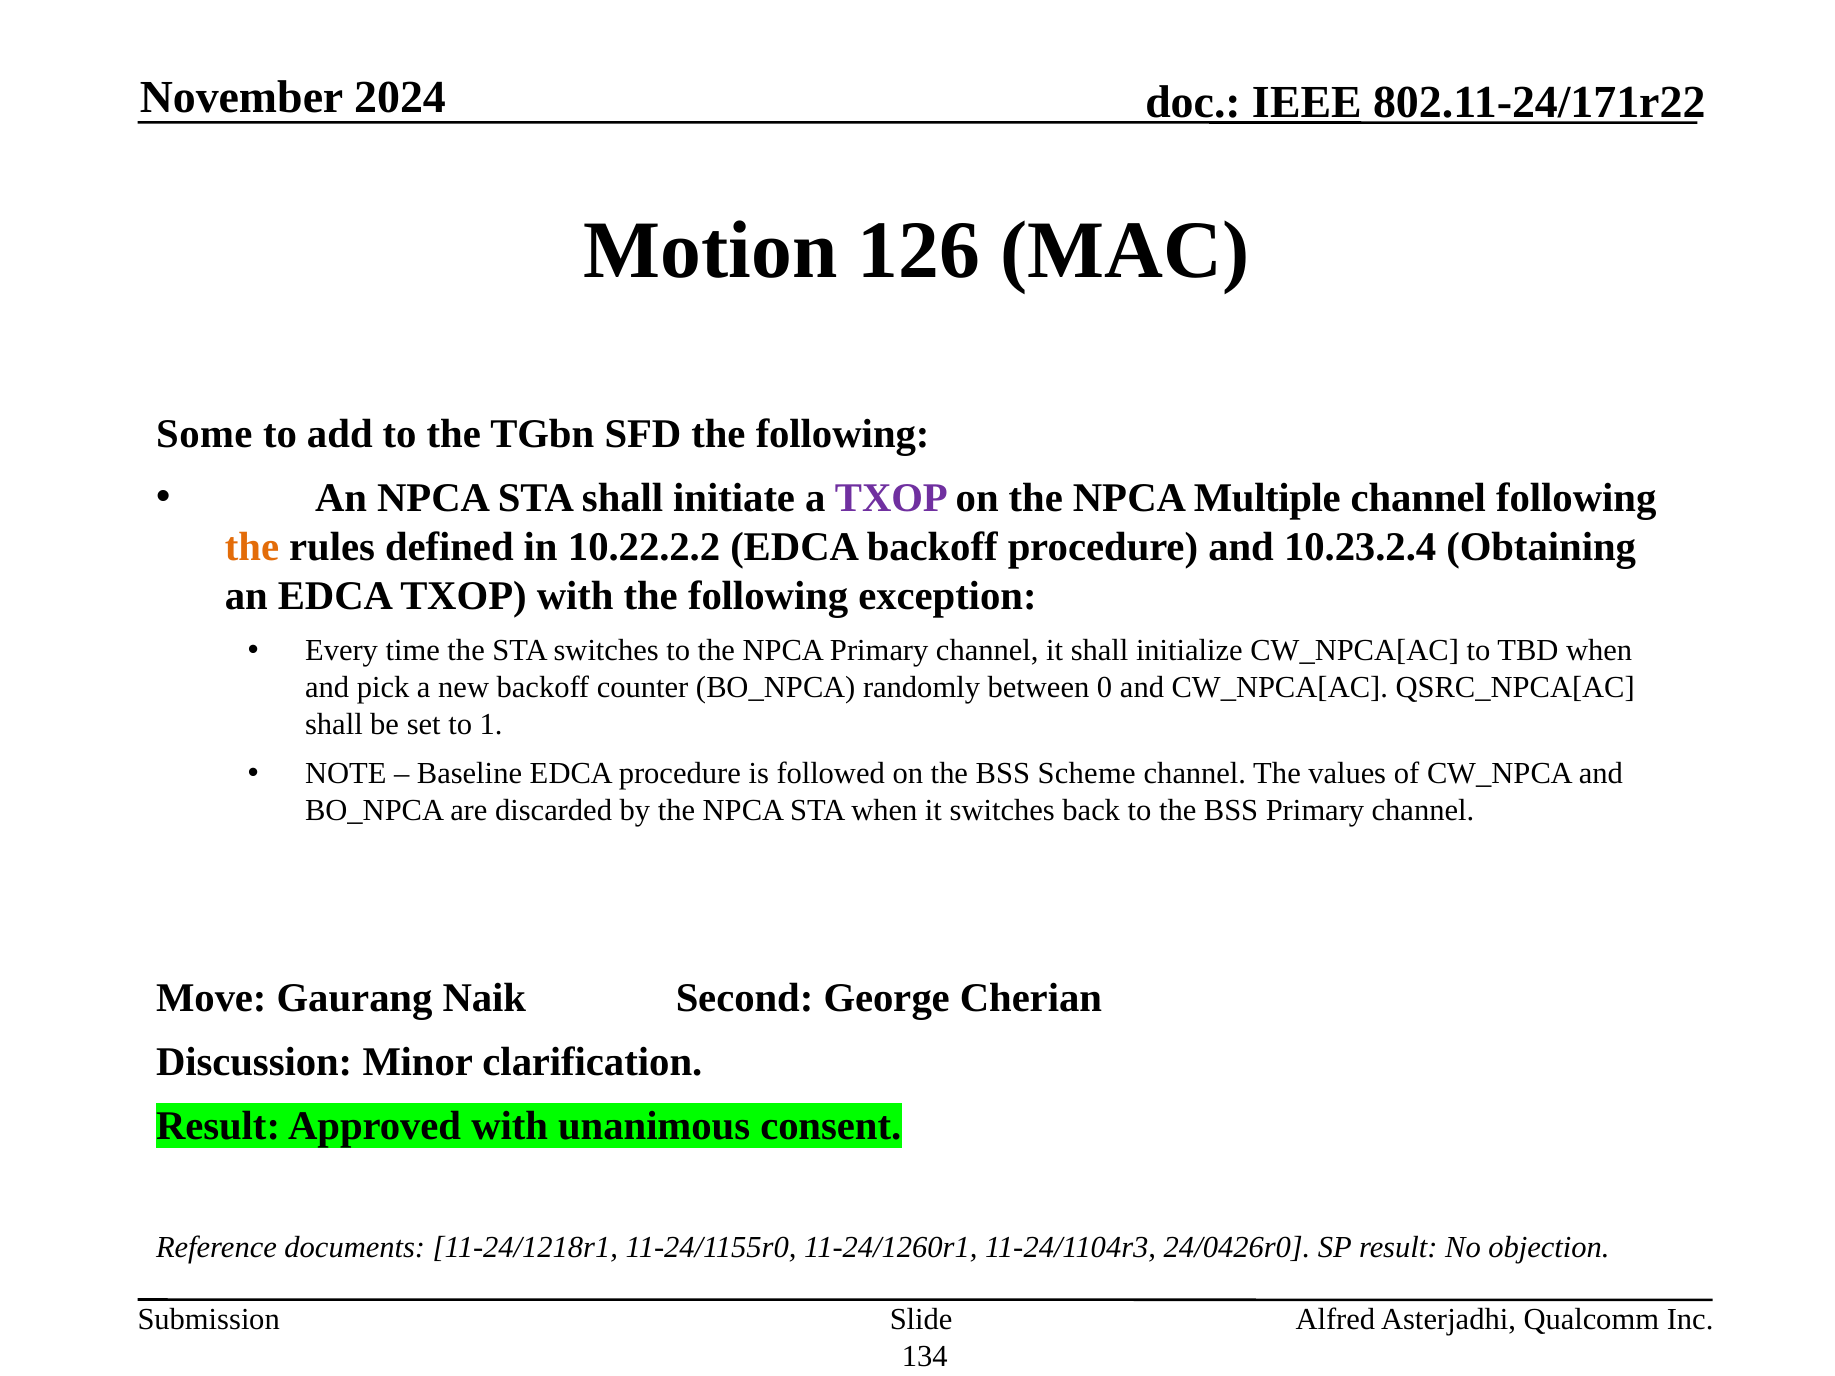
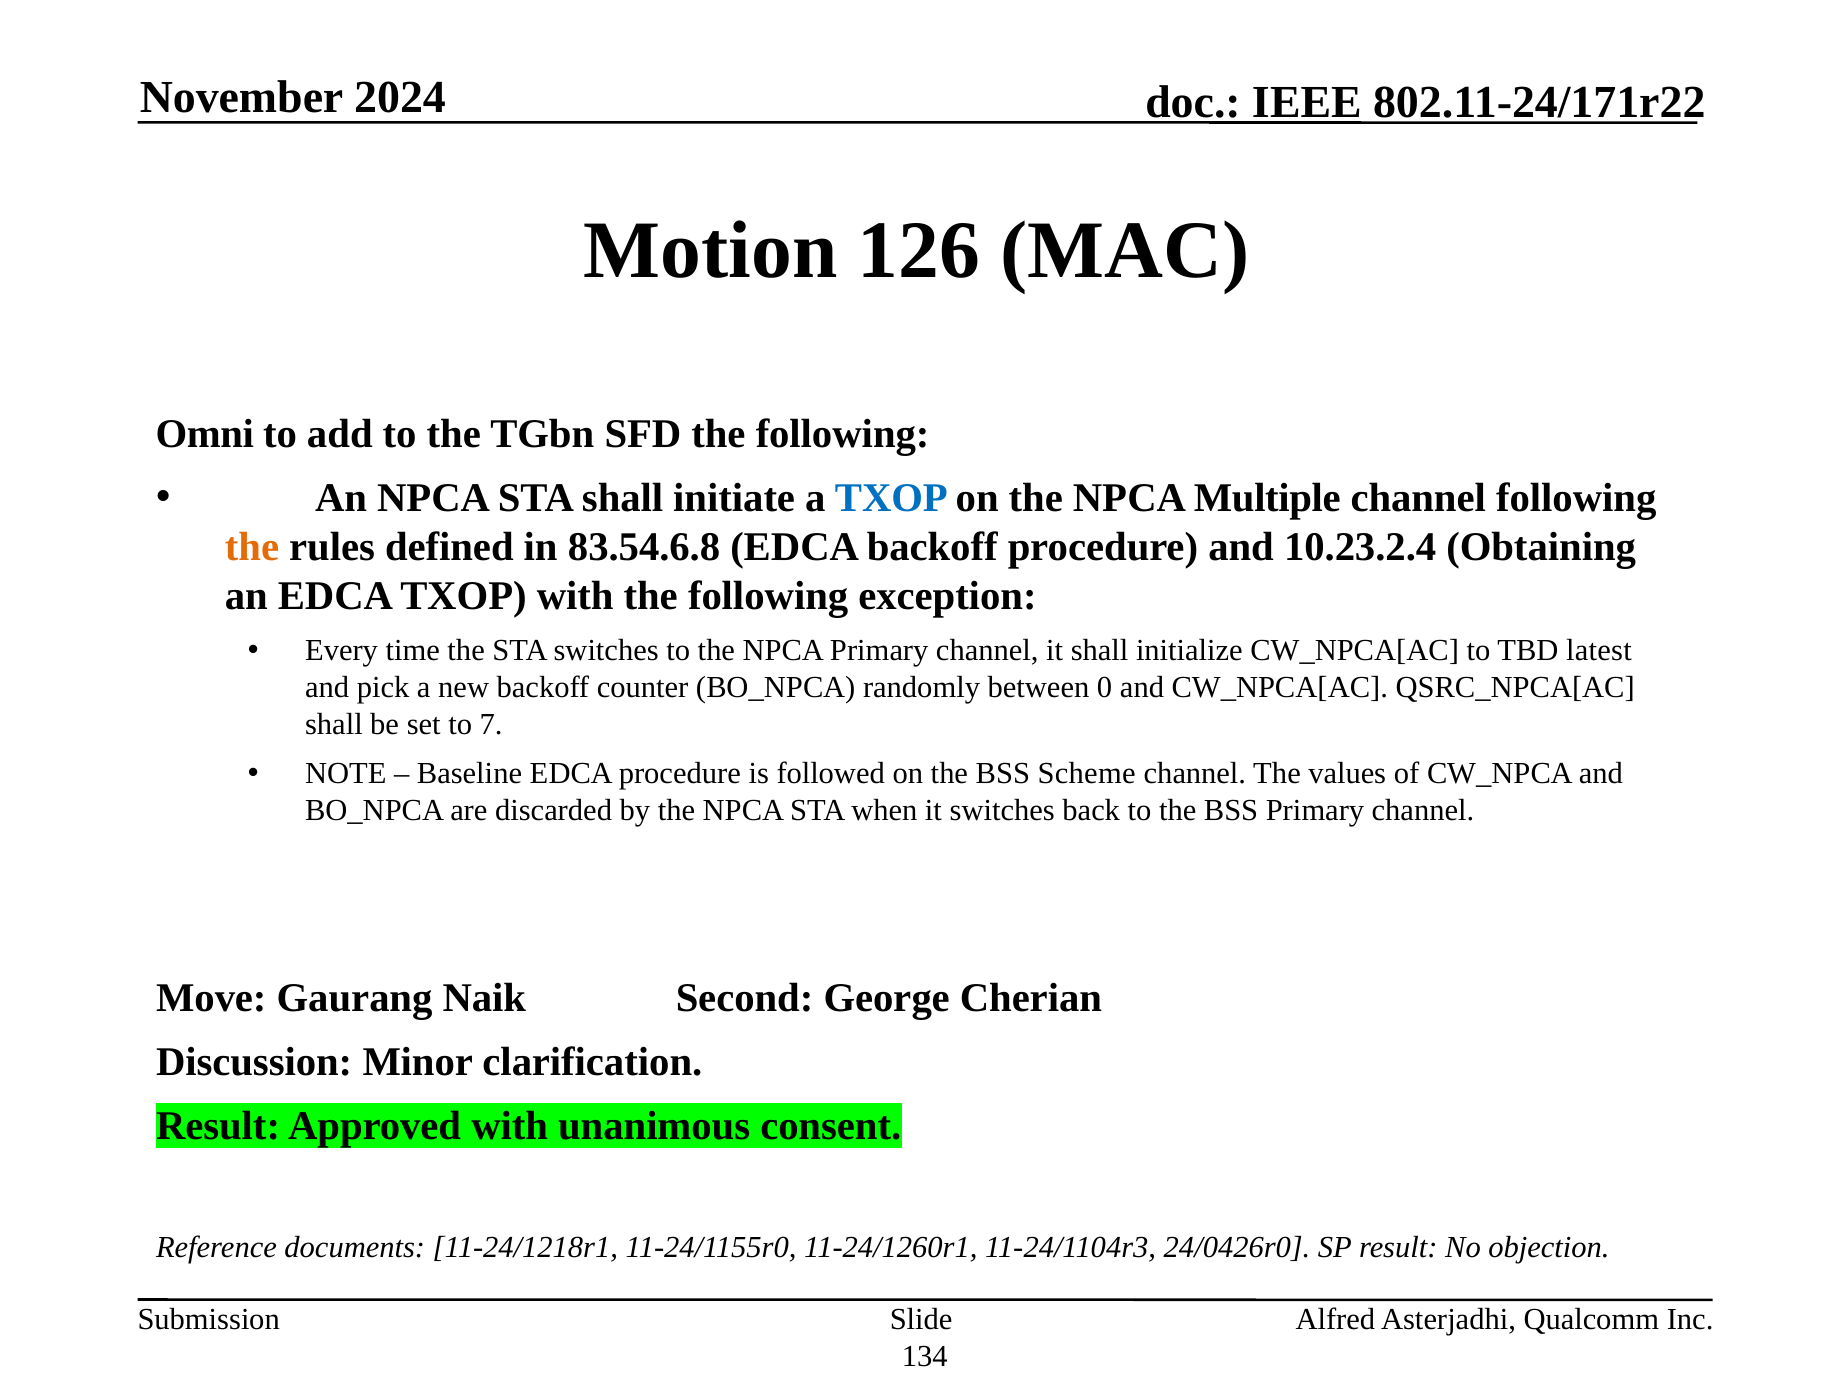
Some: Some -> Omni (205, 434)
TXOP colour: purple -> blue (891, 498)
10.22.2.2: 10.22.2.2 -> 83.54.6.8 (644, 547)
TBD when: when -> latest (1599, 651)
1: 1 -> 7 (491, 724)
